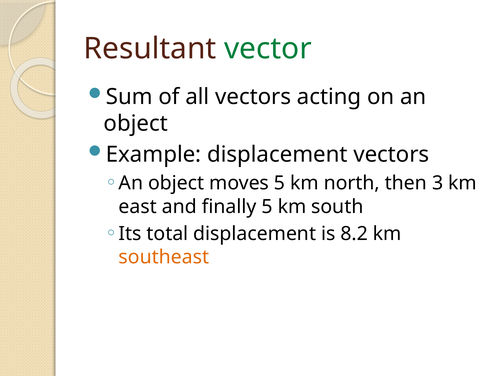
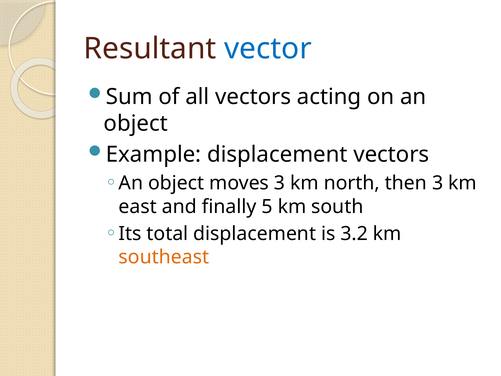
vector colour: green -> blue (268, 48)
moves 5: 5 -> 3 (280, 183)
8.2: 8.2 -> 3.2 (354, 234)
